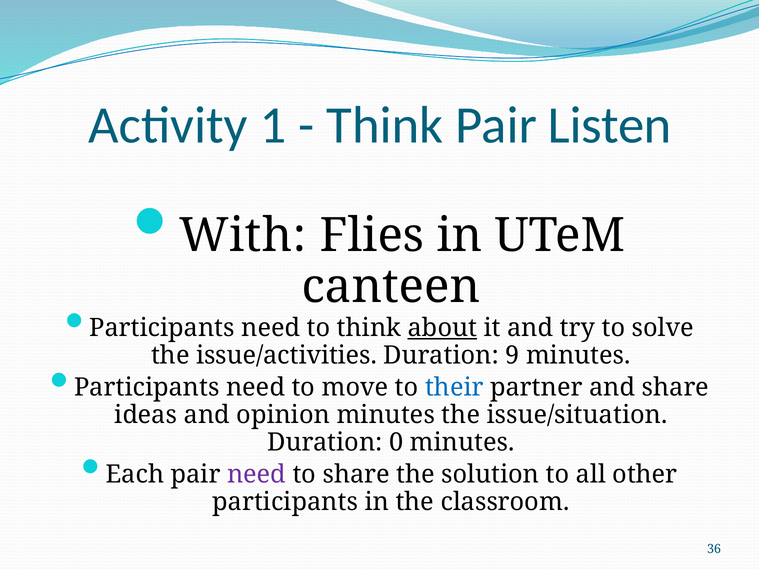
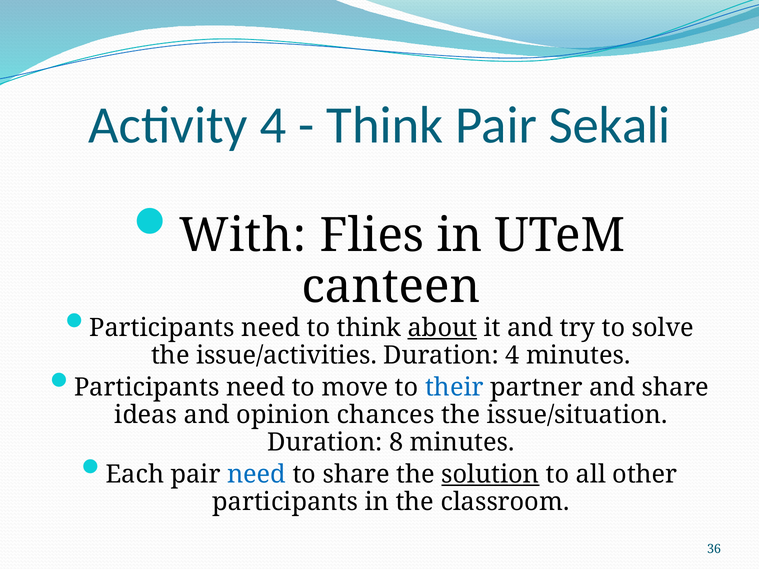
Activity 1: 1 -> 4 (273, 125)
Listen: Listen -> Sekali (610, 125)
Duration 9: 9 -> 4 (512, 356)
opinion minutes: minutes -> chances (386, 415)
0: 0 -> 8 (396, 442)
need colour: purple -> blue (257, 475)
solution underline: none -> present (490, 475)
